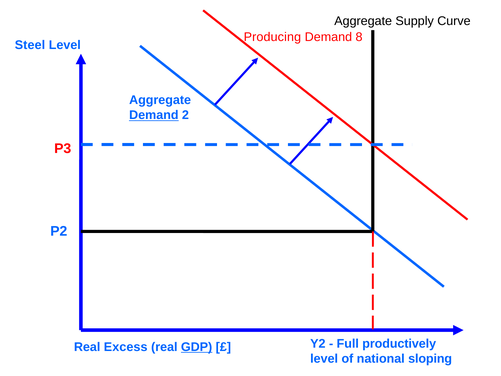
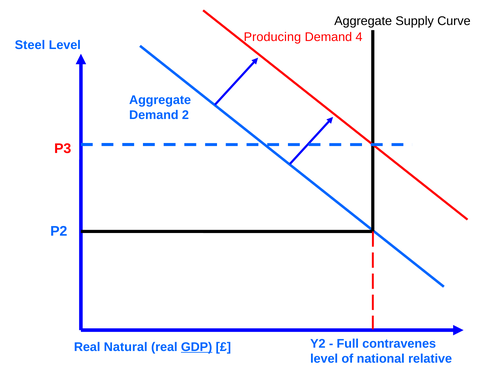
8: 8 -> 4 (359, 37)
Demand underline: present -> none (154, 115)
productively: productively -> contravenes (399, 344)
Excess: Excess -> Natural (126, 347)
sloping: sloping -> relative (430, 359)
